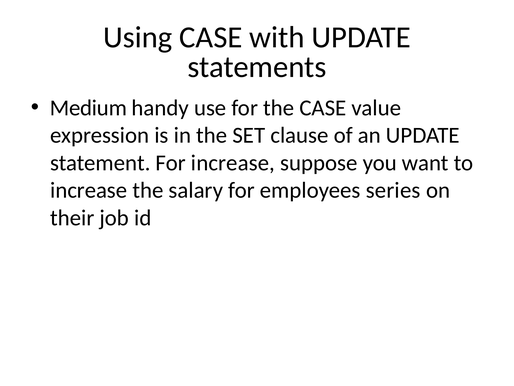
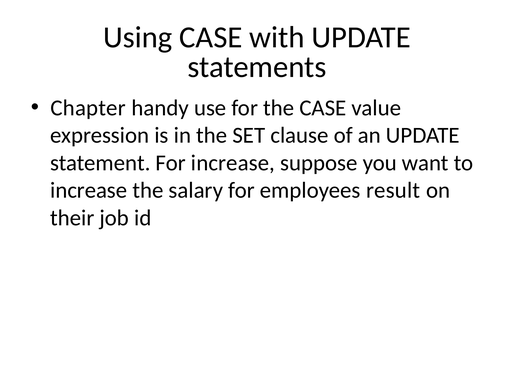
Medium: Medium -> Chapter (88, 108)
series: series -> result (393, 190)
